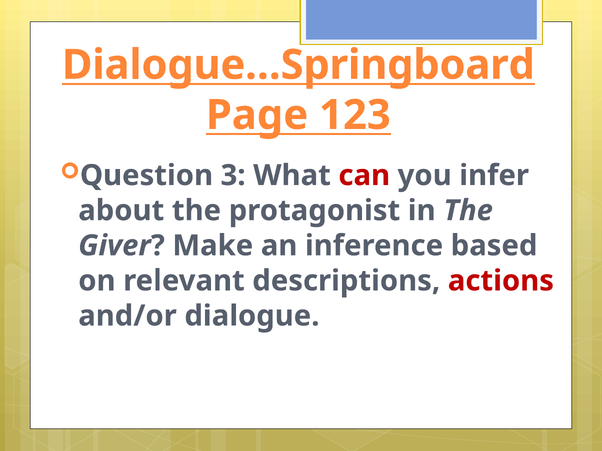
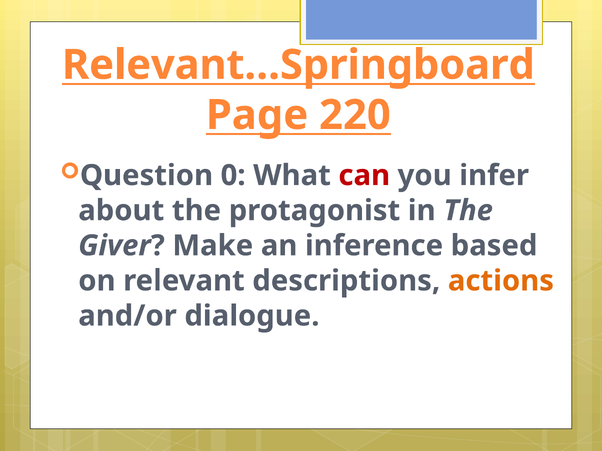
Dialogue…Springboard: Dialogue…Springboard -> Relevant…Springboard (298, 65)
123: 123 -> 220 (355, 115)
3: 3 -> 0 (233, 176)
actions colour: red -> orange (501, 281)
